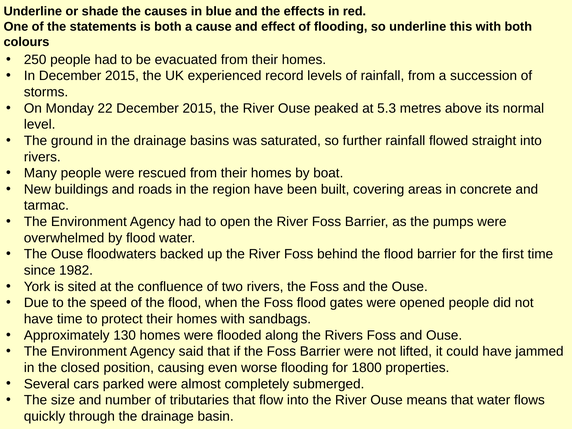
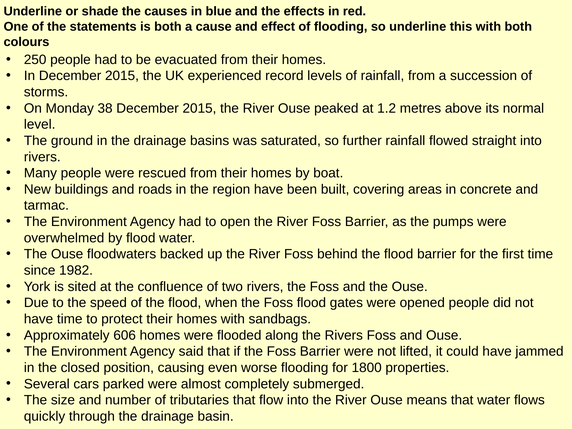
22: 22 -> 38 (105, 108)
5.3: 5.3 -> 1.2 (387, 108)
130: 130 -> 606 (125, 335)
